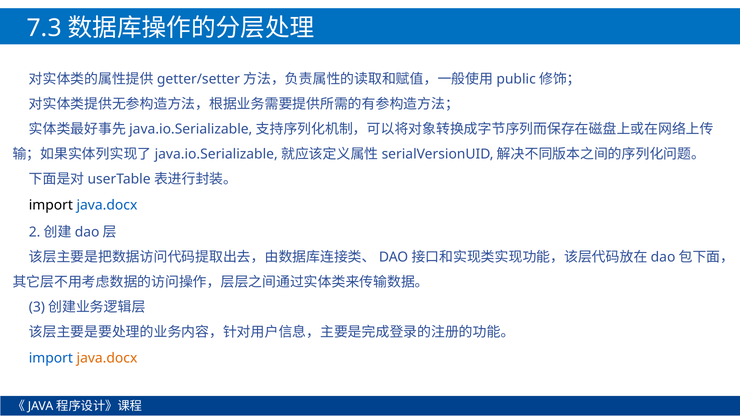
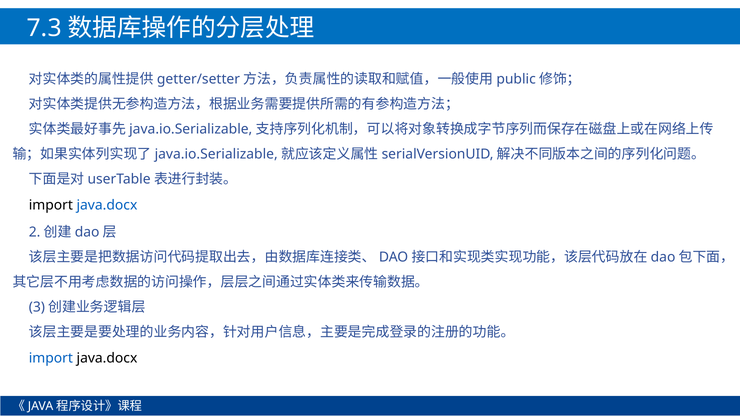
java.docx colour: orange -> black (107, 358)
